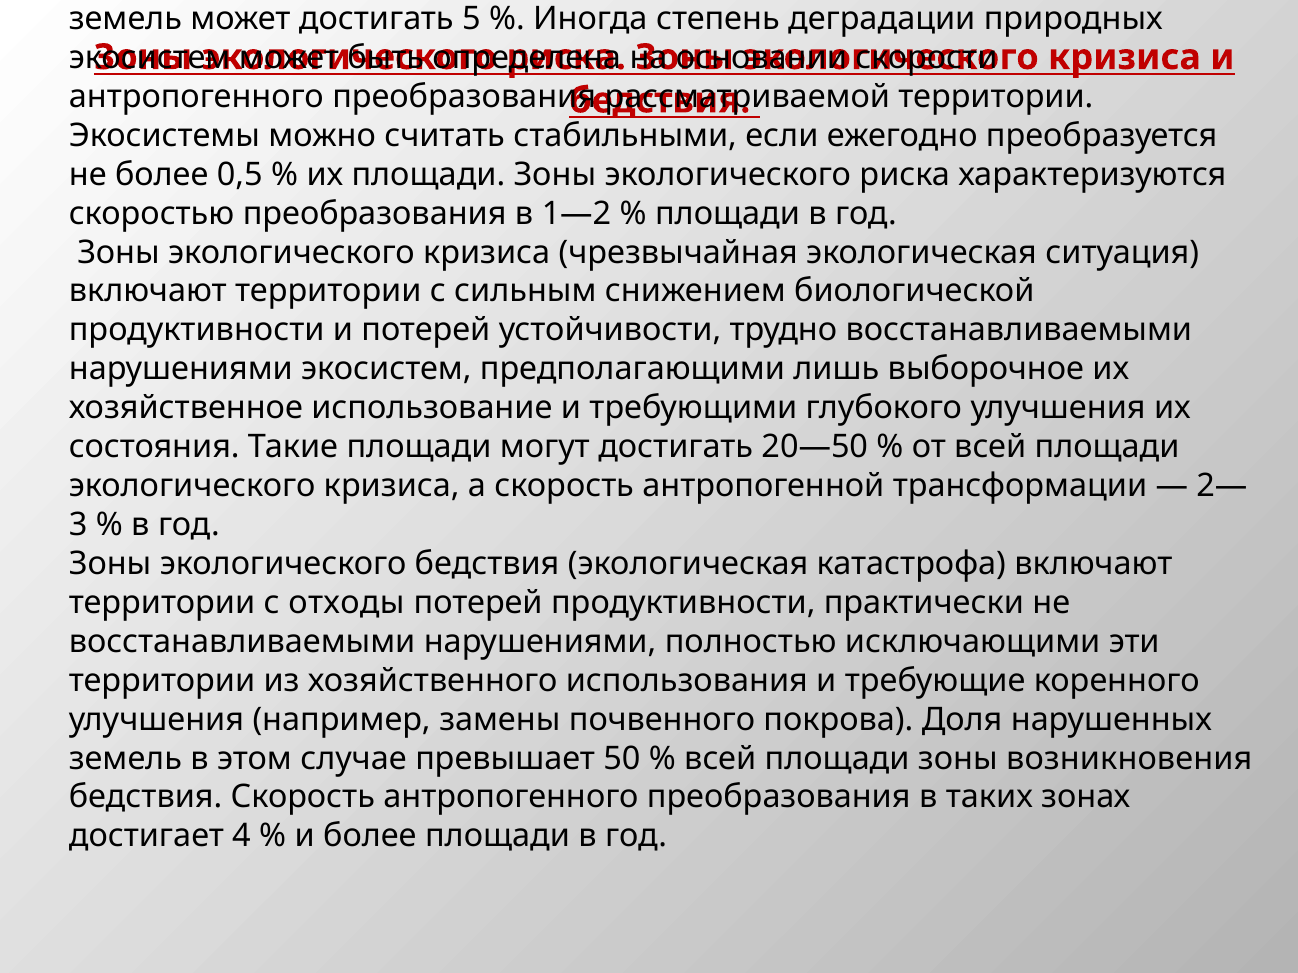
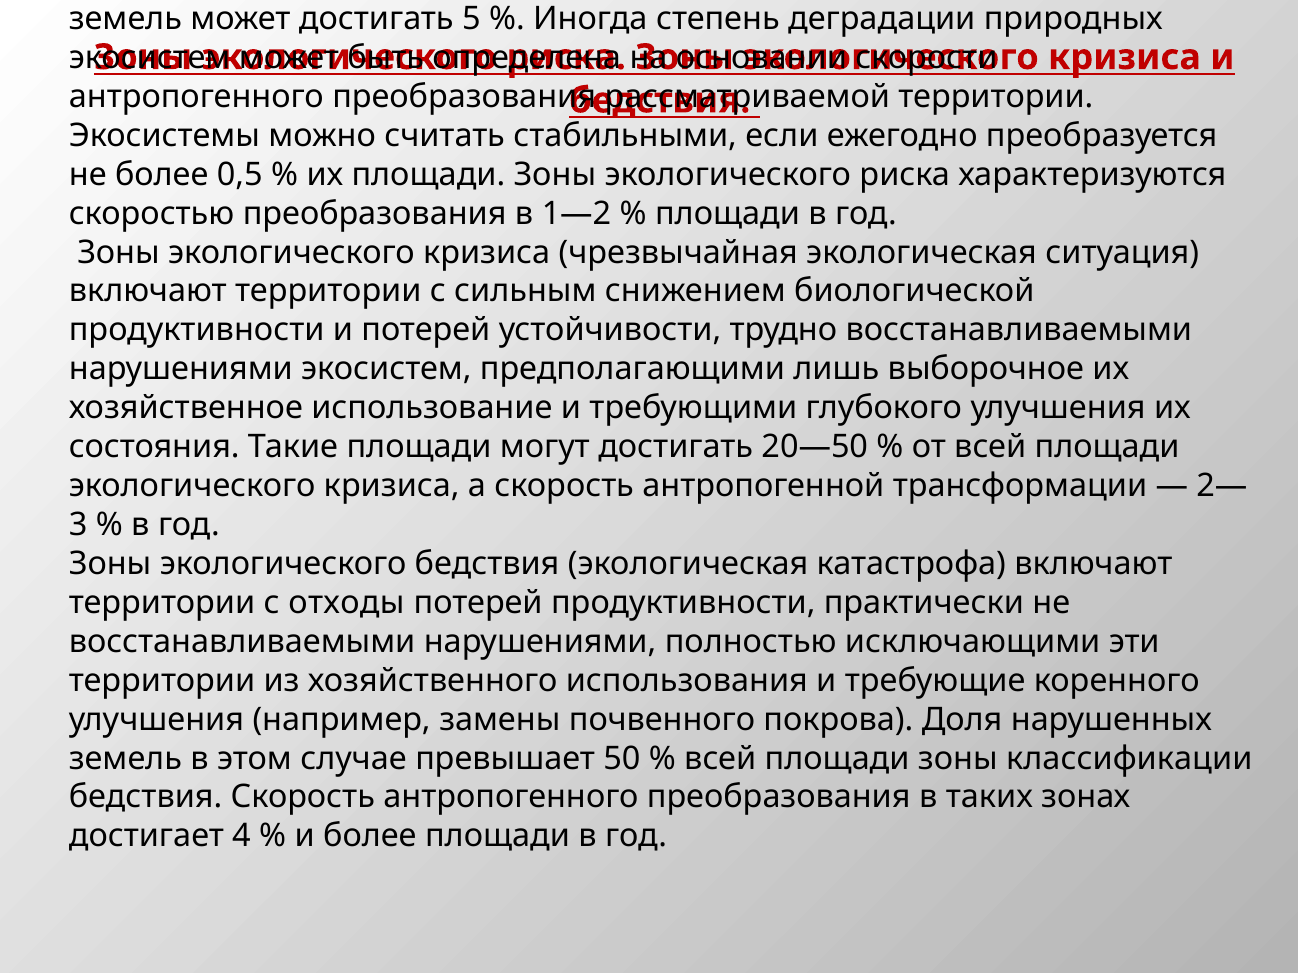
возникновения: возникновения -> классификации (1129, 759)
